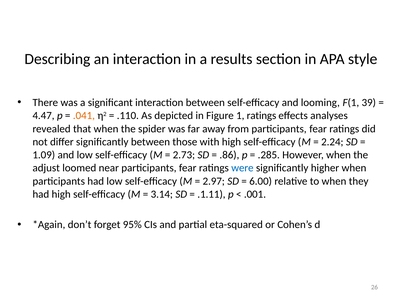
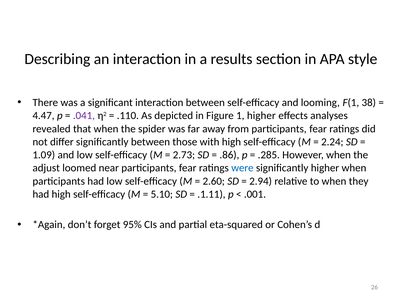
39: 39 -> 38 (369, 103)
.041 colour: orange -> purple (84, 116)
1 ratings: ratings -> higher (261, 116)
2.97: 2.97 -> 2.60 (214, 181)
6.00: 6.00 -> 2.94 (261, 181)
3.14: 3.14 -> 5.10 (162, 195)
